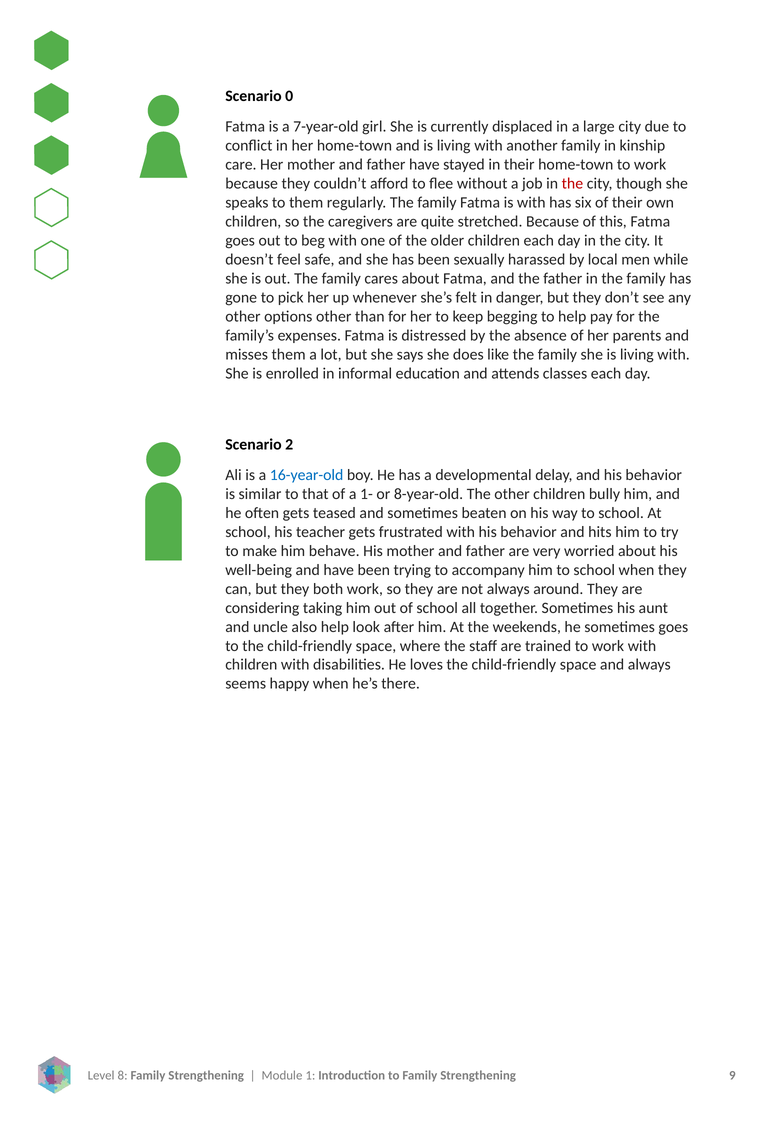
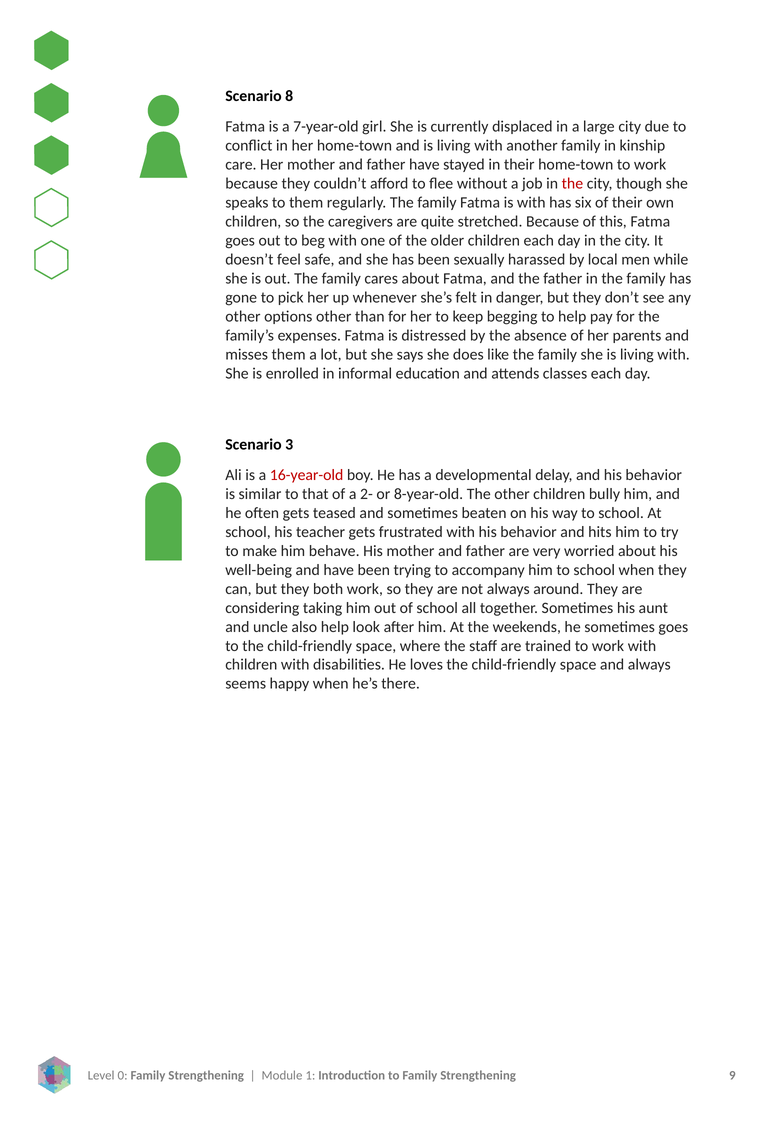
0: 0 -> 8 (289, 96)
2: 2 -> 3 (289, 444)
16-year-old colour: blue -> red (307, 475)
1-: 1- -> 2- (366, 494)
8: 8 -> 0 (123, 1075)
